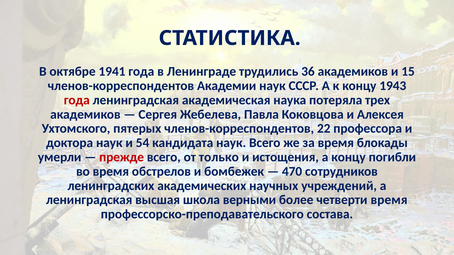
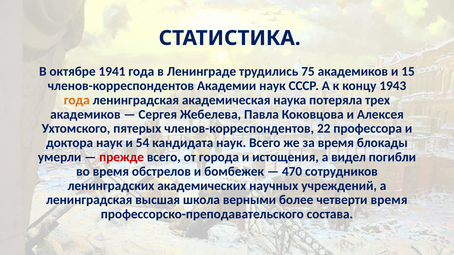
36: 36 -> 75 (308, 72)
года colour: red -> orange (77, 100)
только: только -> города (219, 157)
а концу: концу -> видел (349, 157)
